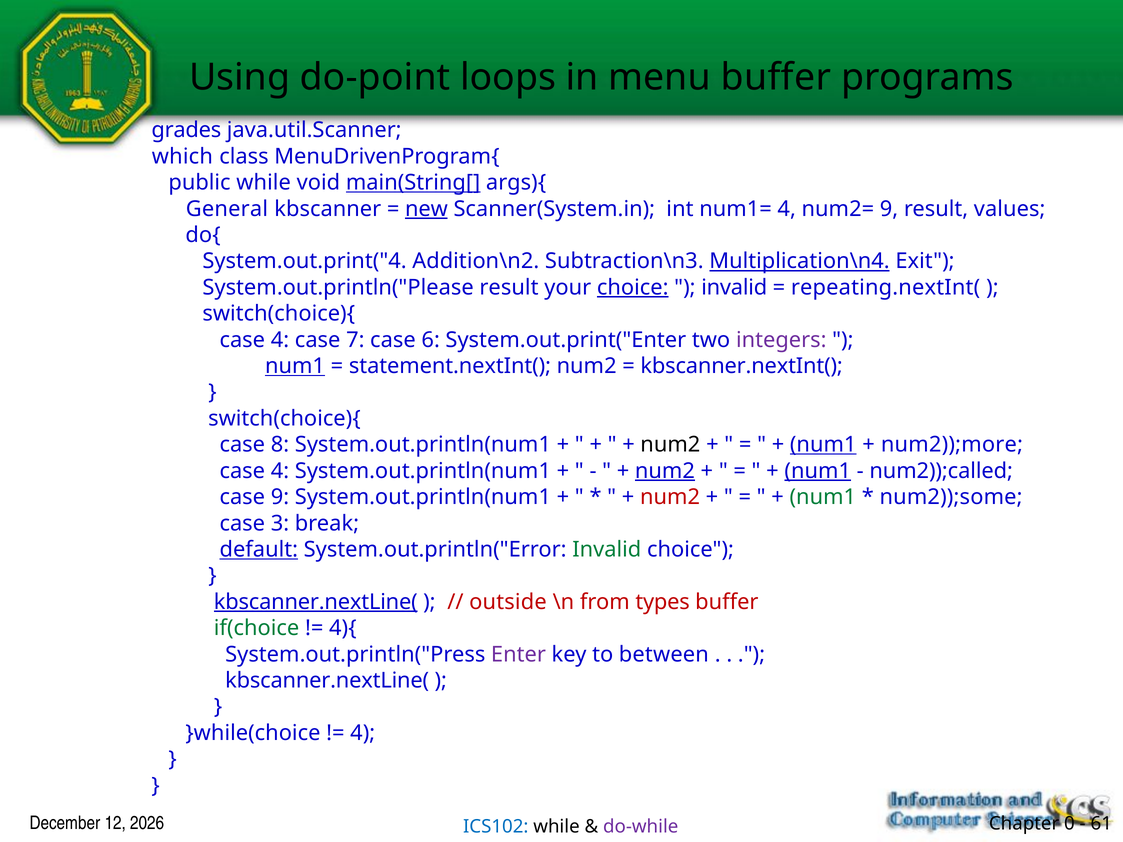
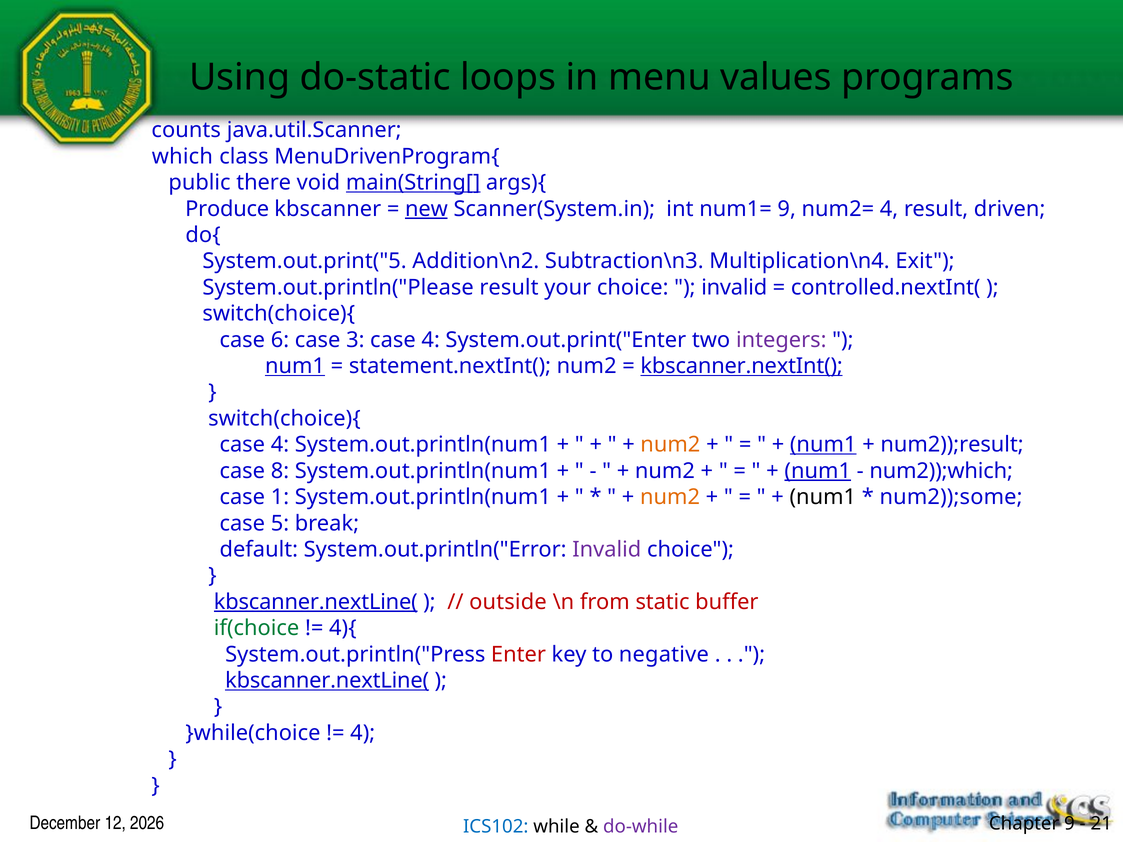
do-point: do-point -> do-static (375, 77)
menu buffer: buffer -> values (776, 77)
grades: grades -> counts (186, 130)
public while: while -> there (264, 183)
General: General -> Produce (227, 209)
num1= 4: 4 -> 9 (787, 209)
num2= 9: 9 -> 4 (889, 209)
values: values -> driven (1010, 209)
System.out.print("4: System.out.print("4 -> System.out.print("5 (305, 261)
Multiplication\n4 underline: present -> none (800, 261)
choice underline: present -> none (633, 288)
repeating.nextInt(: repeating.nextInt( -> controlled.nextInt( (886, 288)
4: 4 -> 6 (280, 340)
7: 7 -> 3 (355, 340)
6: 6 -> 4 (431, 340)
kbscanner.nextInt( underline: none -> present (742, 366)
8: 8 -> 4 (280, 445)
num2 colour: black -> orange (670, 445)
num2));more: num2));more -> num2));result (952, 445)
4: 4 -> 8 (280, 471)
num2 underline: present -> none (665, 471)
num2));called: num2));called -> num2));which (941, 471)
case 9: 9 -> 1 (280, 497)
num2 colour: red -> orange (670, 497)
num1 colour: green -> black (823, 497)
3: 3 -> 5 (280, 523)
default underline: present -> none (259, 550)
Invalid colour: green -> purple (607, 550)
types: types -> static (663, 602)
Enter colour: purple -> red (518, 655)
between: between -> negative (664, 655)
kbscanner.nextLine( underline: none -> present (327, 681)
Chapter 0: 0 -> 9 (1069, 824)
61: 61 -> 21 (1101, 824)
